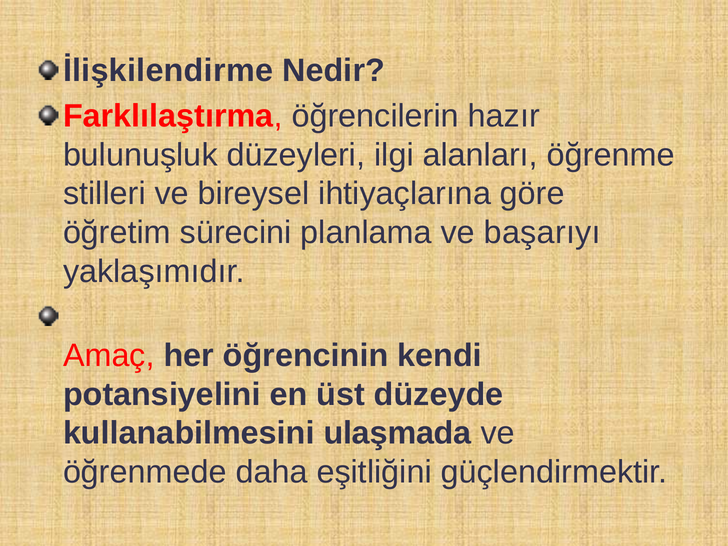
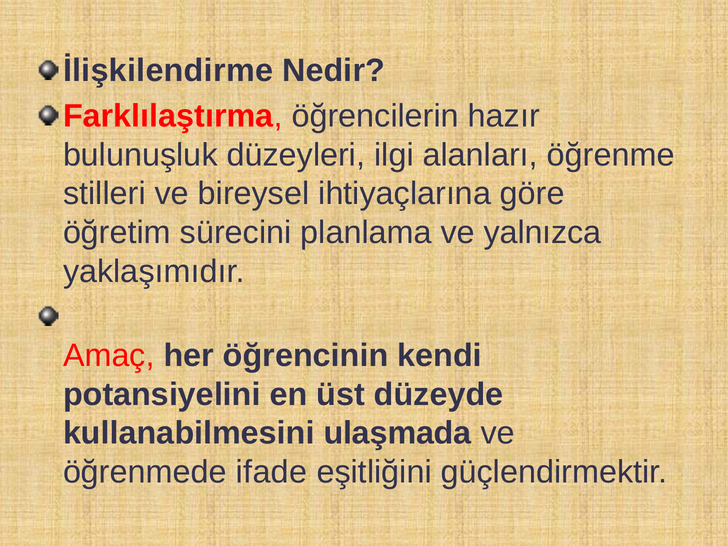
başarıyı: başarıyı -> yalnızca (542, 233)
daha: daha -> ifade (271, 472)
